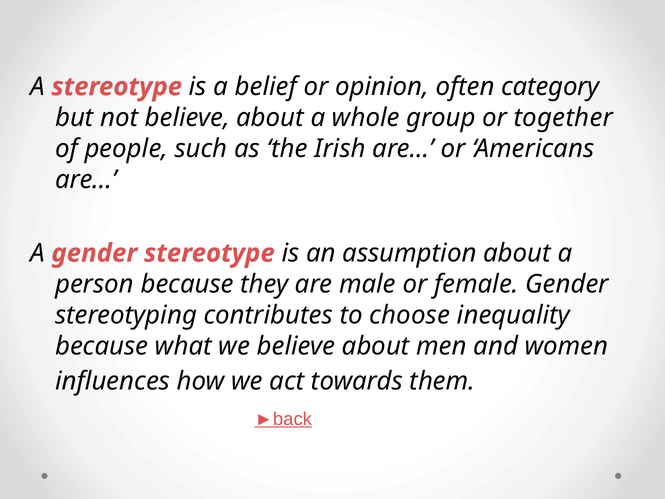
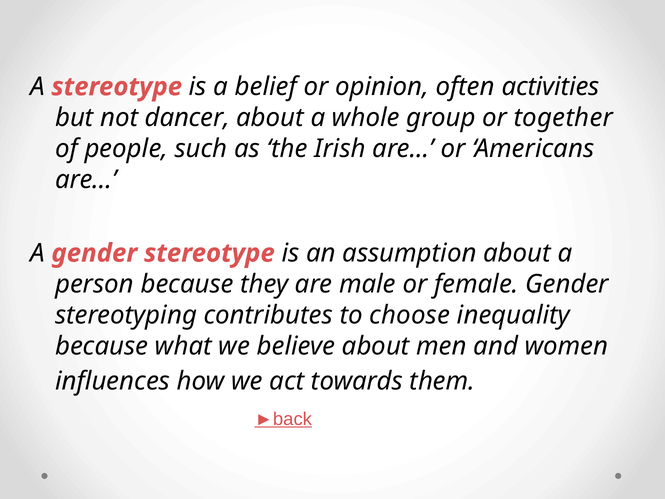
category: category -> activities (550, 87)
not believe: believe -> dancer (187, 118)
